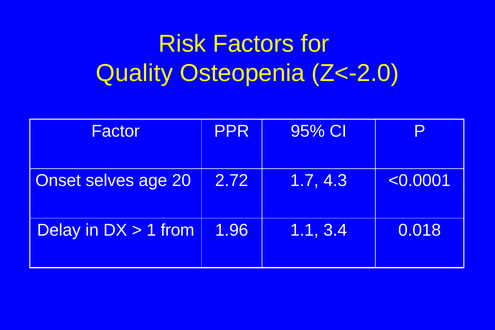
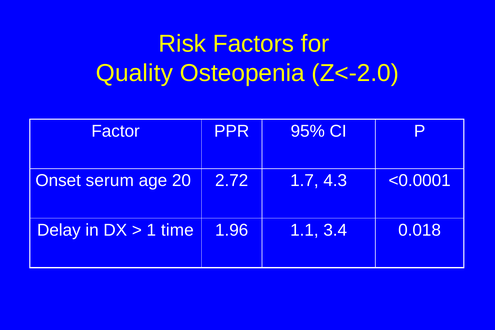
selves: selves -> serum (110, 181)
from: from -> time (177, 230)
